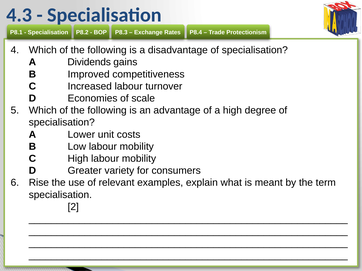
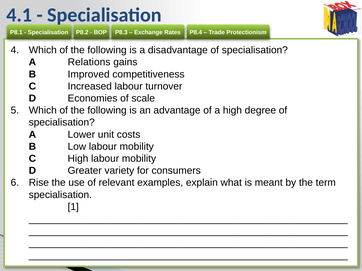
4.3: 4.3 -> 4.1 (19, 15)
Dividends: Dividends -> Relations (89, 62)
2: 2 -> 1 (73, 207)
